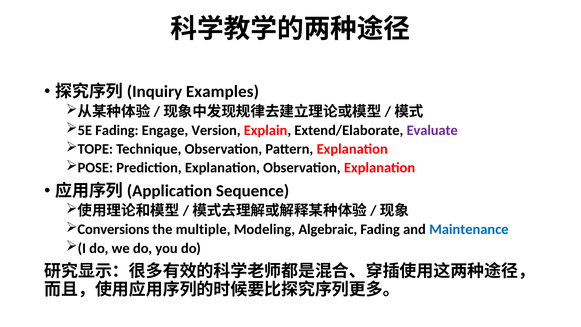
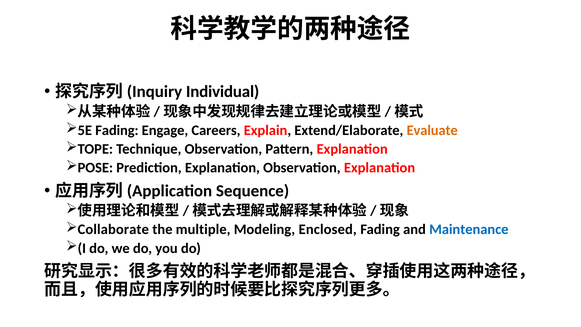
Examples: Examples -> Individual (223, 92)
Version: Version -> Careers (216, 130)
Evaluate colour: purple -> orange (432, 130)
Conversions: Conversions -> Collaborate (113, 229)
Algebraic: Algebraic -> Enclosed (328, 229)
